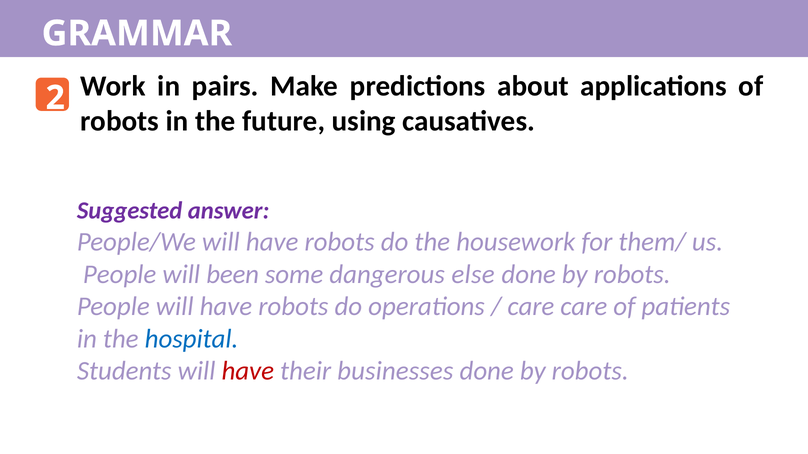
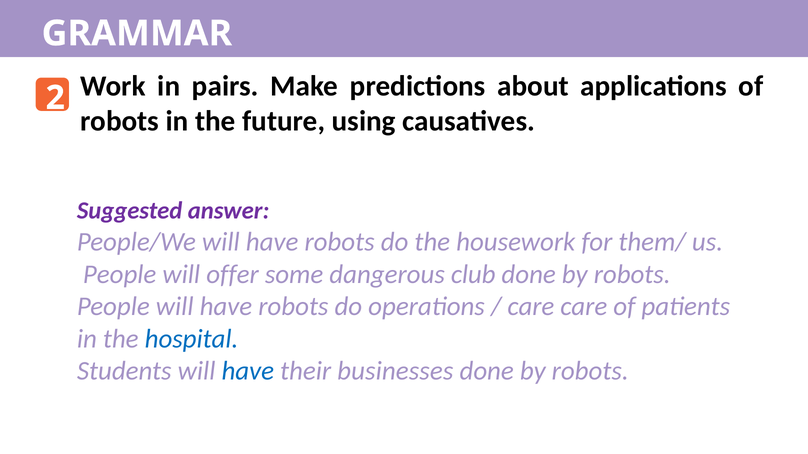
been: been -> offer (233, 274)
else: else -> club (473, 274)
have colour: red -> blue (248, 371)
